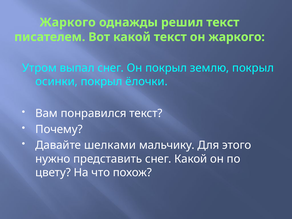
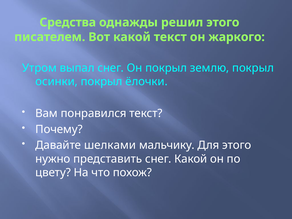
Жаркого: Жаркого -> Средства (68, 22)
решил текст: текст -> этого (223, 22)
